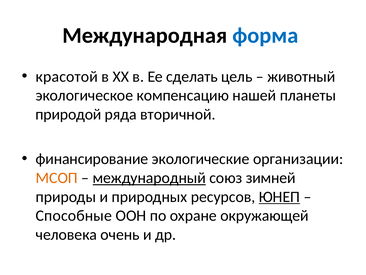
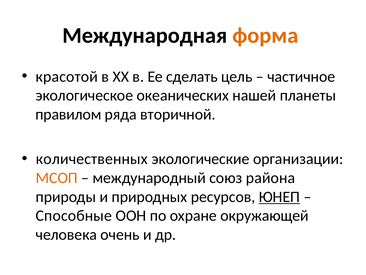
форма colour: blue -> orange (265, 35)
животный: животный -> частичное (301, 76)
компенсацию: компенсацию -> океанических (183, 95)
природой: природой -> правилом (68, 114)
финансирование: финансирование -> количественных (92, 159)
международный underline: present -> none (149, 178)
зимней: зимней -> района (271, 178)
